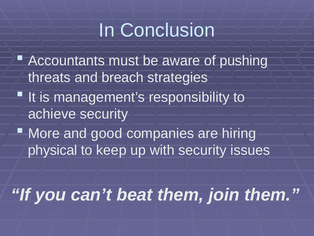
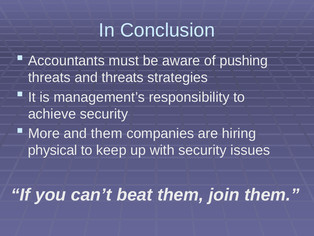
and breach: breach -> threats (123, 77)
and good: good -> them (107, 133)
